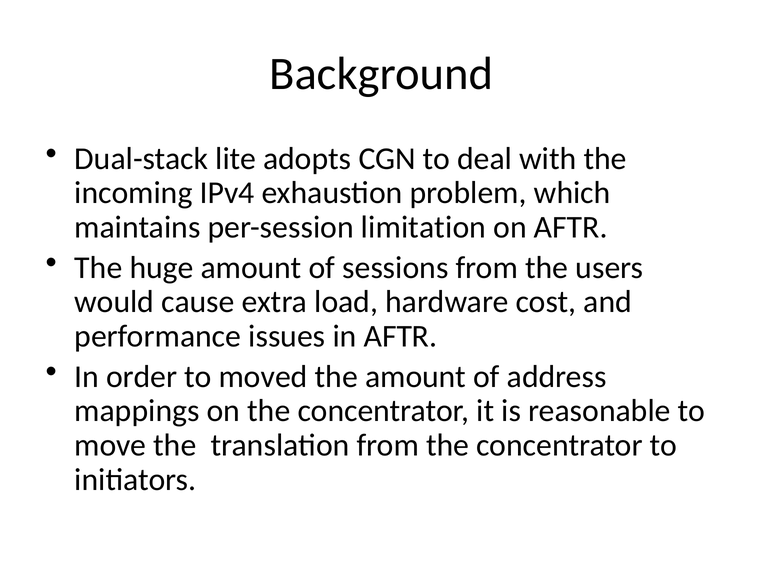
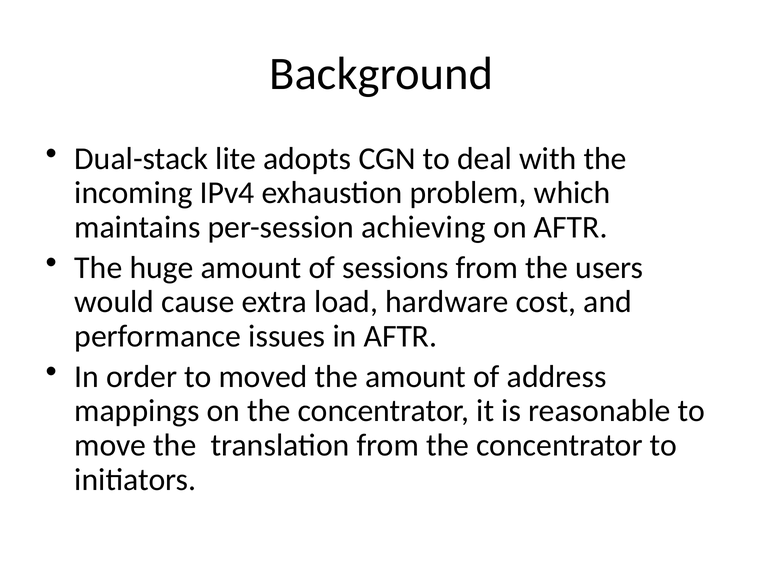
limitation: limitation -> achieving (423, 227)
